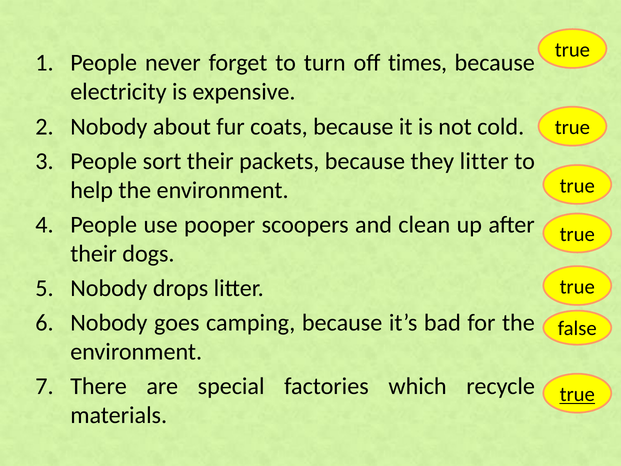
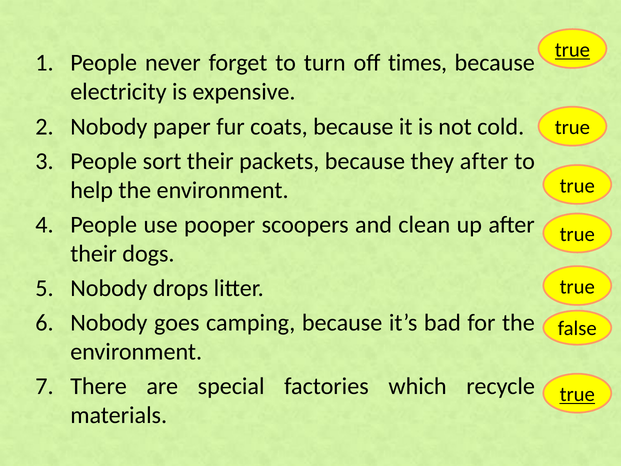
true underline: none -> present (572, 50)
about: about -> paper (182, 126)
they litter: litter -> after (484, 161)
